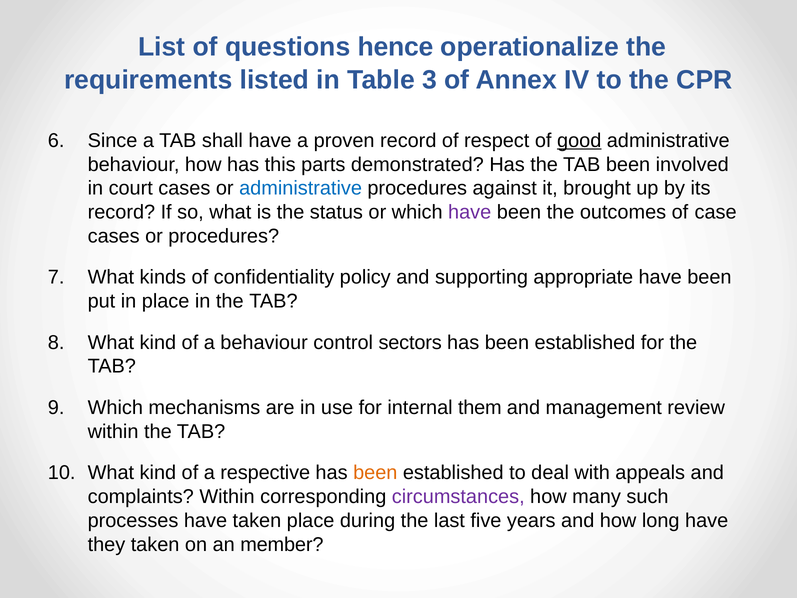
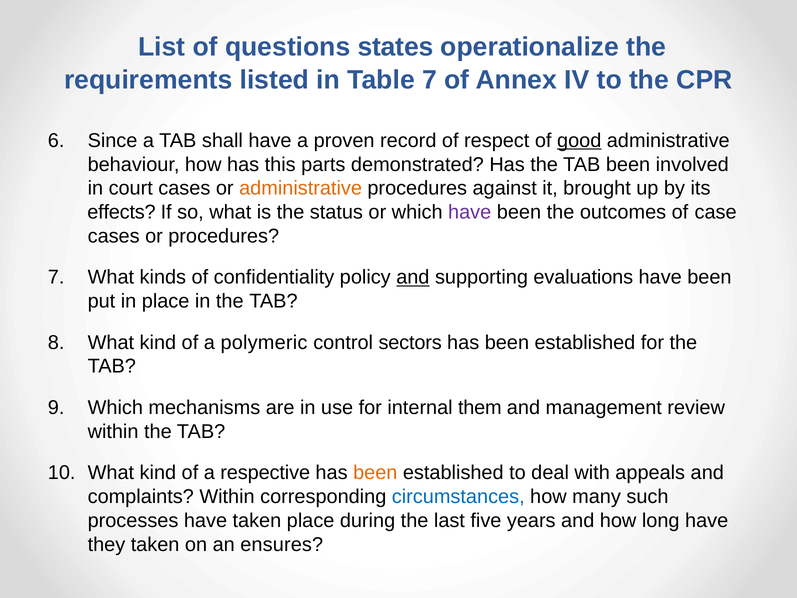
hence: hence -> states (396, 47)
Table 3: 3 -> 7 (429, 80)
administrative colour: blue -> orange (301, 188)
record: record -> effects (122, 212)
and underline: none -> present (413, 277)
appropriate: appropriate -> evaluations (583, 277)
a behaviour: behaviour -> polymeric (264, 342)
circumstances colour: purple -> blue (458, 496)
member: member -> ensures (282, 544)
